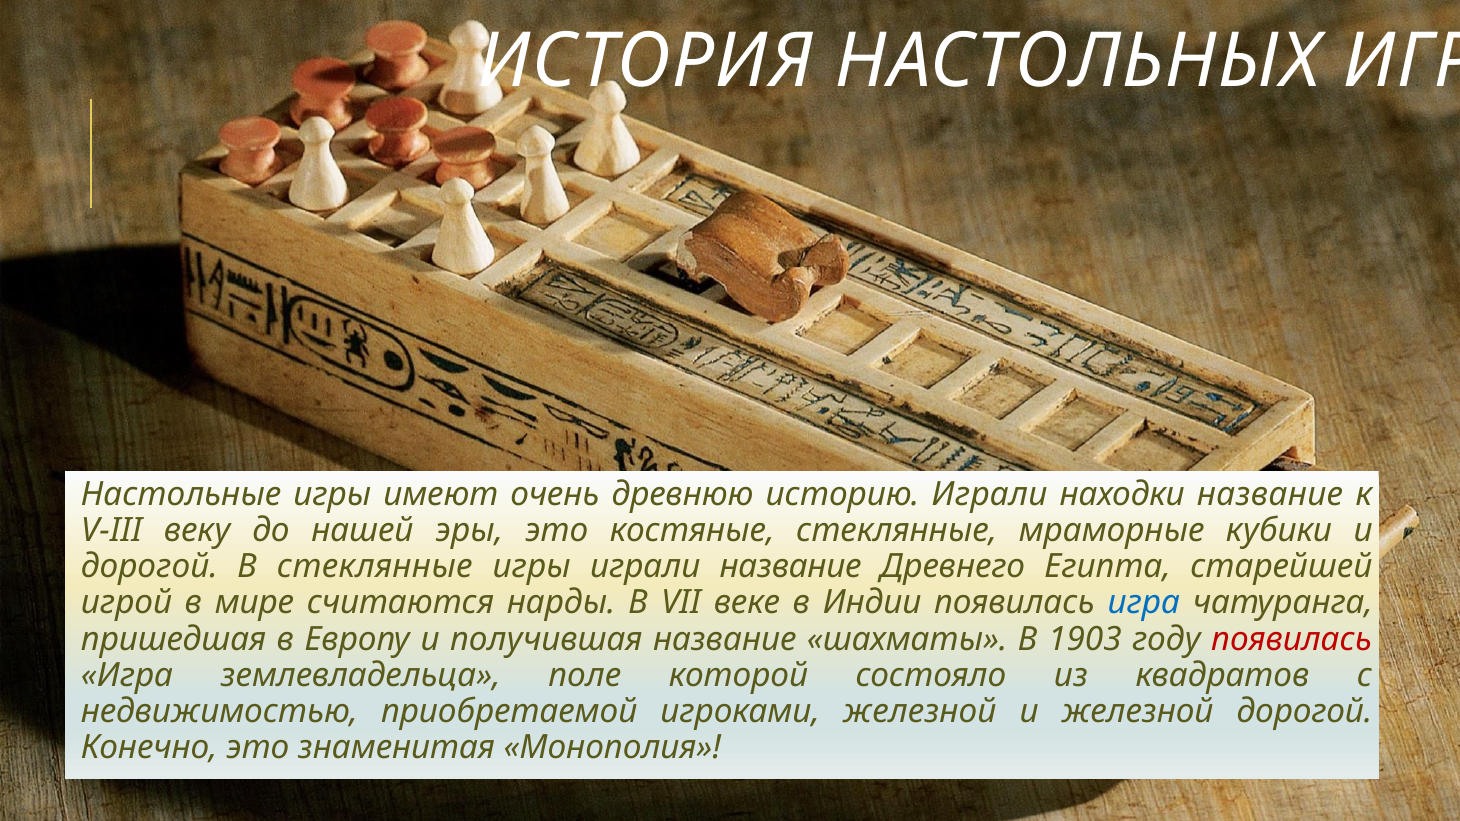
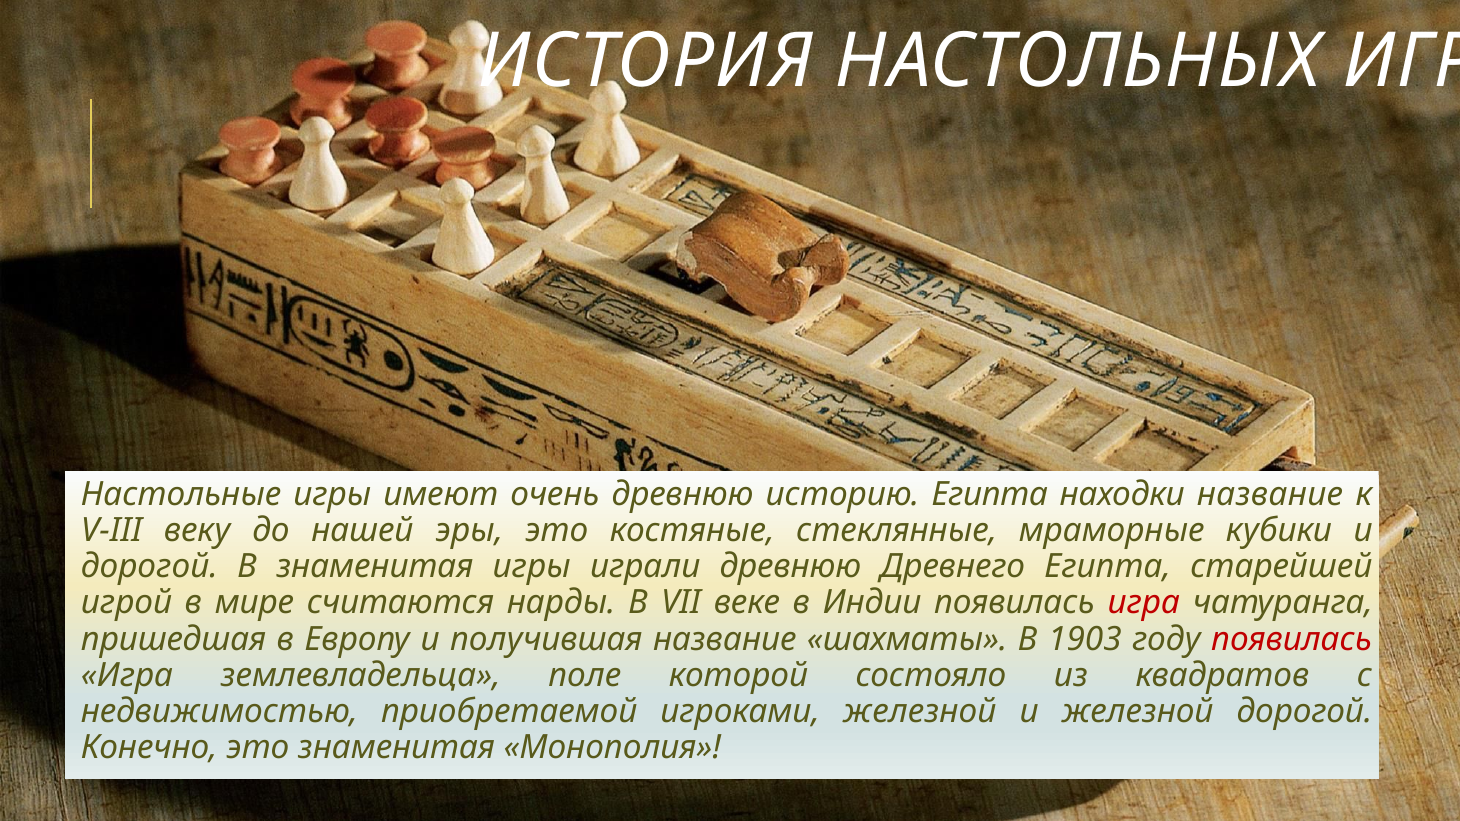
историю Играли: Играли -> Египта (990, 495)
В стеклянные: стеклянные -> знаменитая (375, 567)
играли название: название -> древнюю (790, 567)
игра colour: blue -> red (1144, 603)
